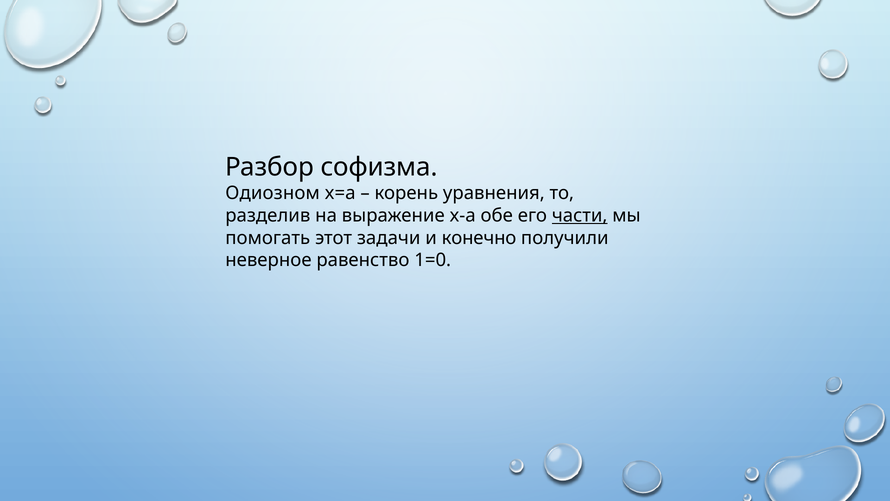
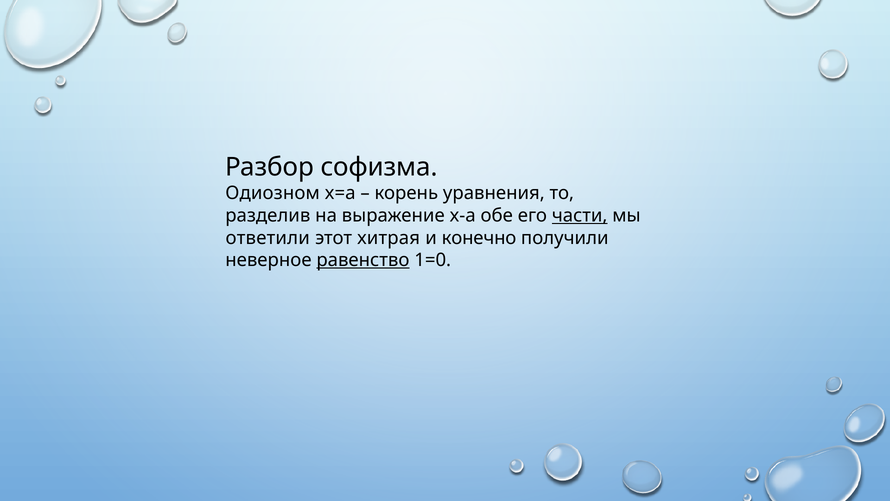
помогать: помогать -> ответили (268, 238)
задачи: задачи -> хитрая (389, 238)
равенство underline: none -> present (363, 260)
